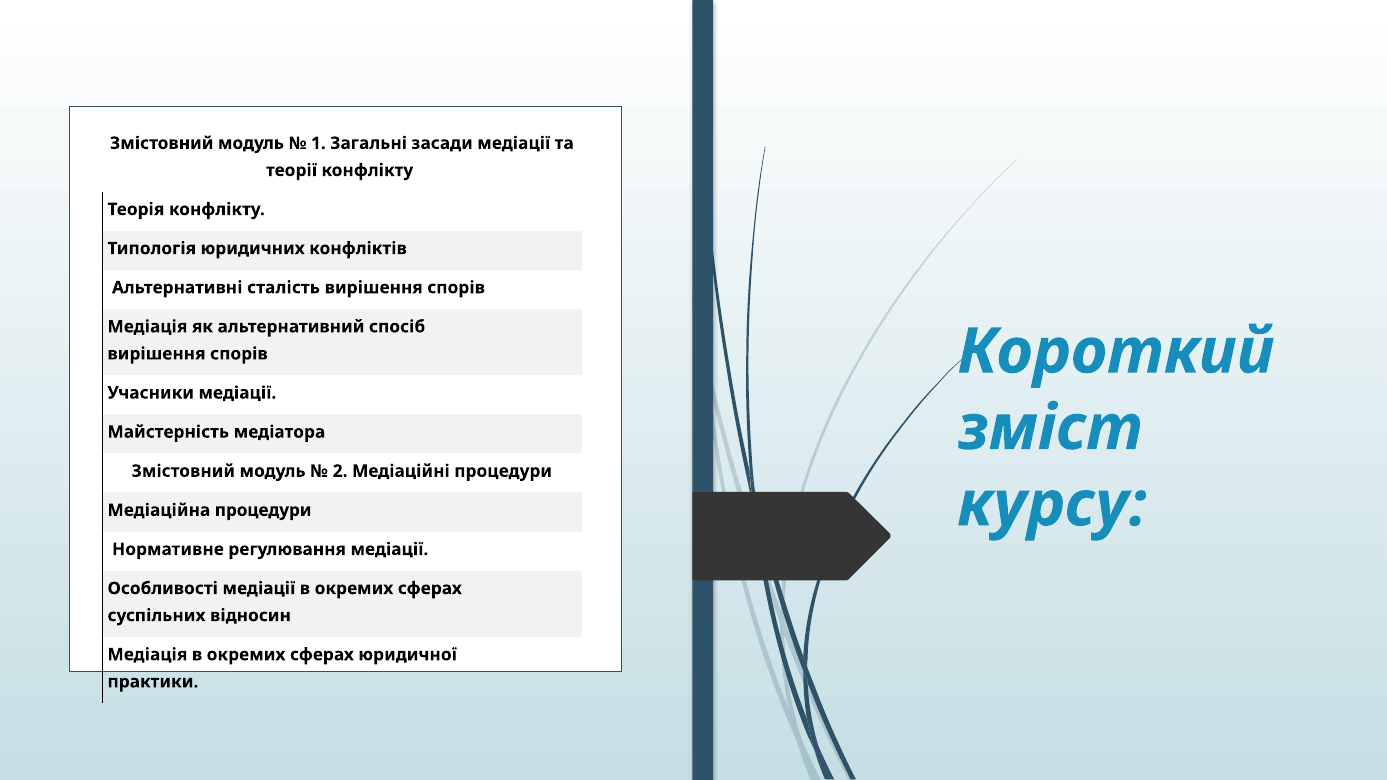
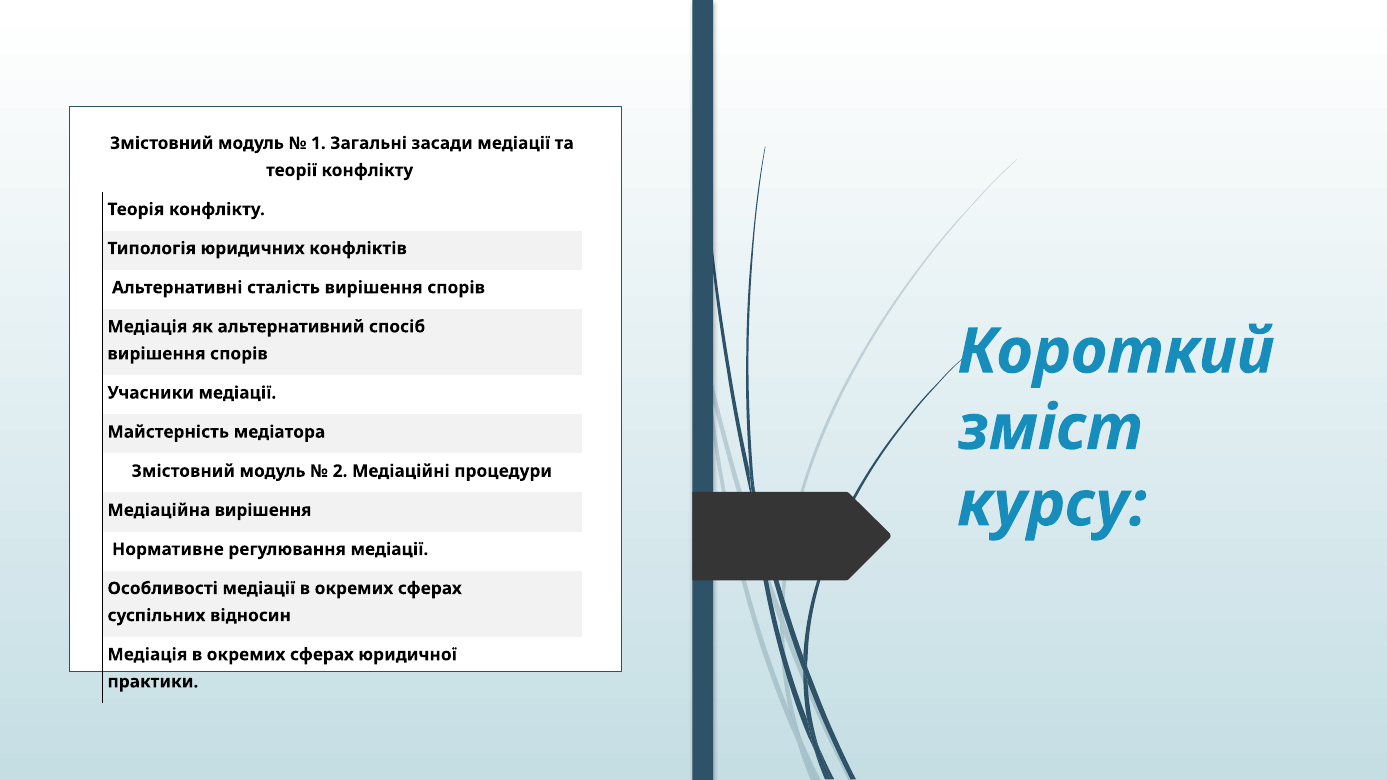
Медіаційна процедури: процедури -> вирішення (263, 510)
